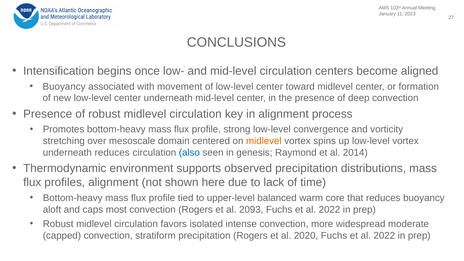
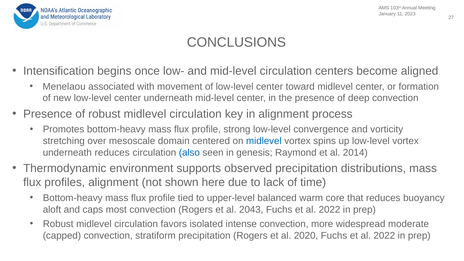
Buoyancy: Buoyancy -> Menelaou (64, 86)
midlevel colour: orange -> blue (264, 141)
2093: 2093 -> 2043 (251, 209)
